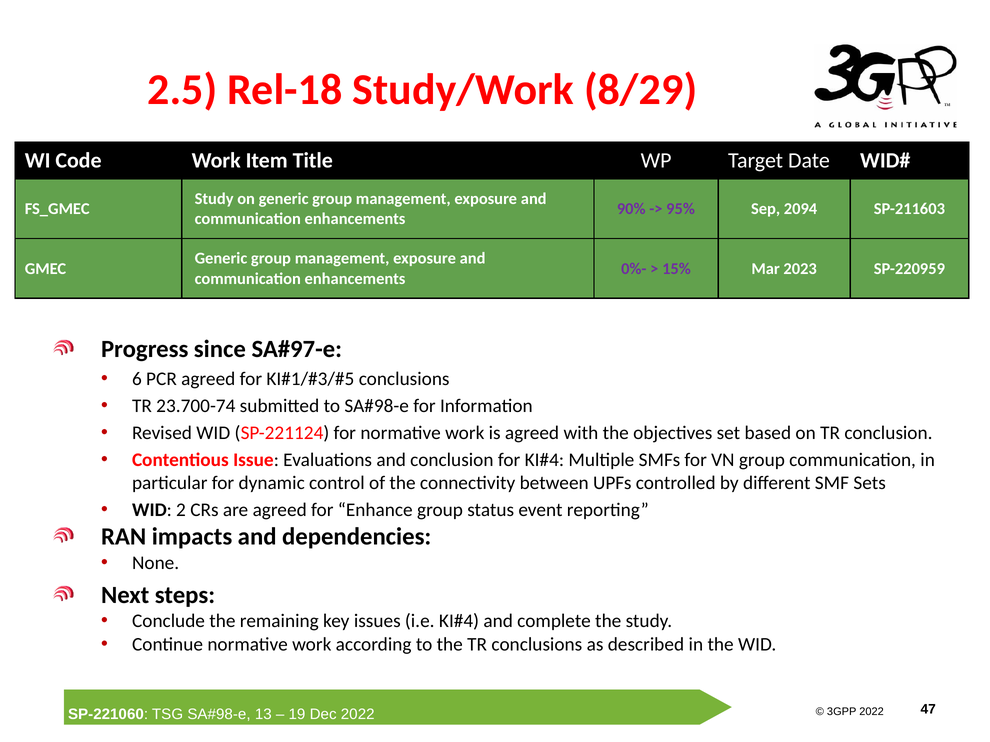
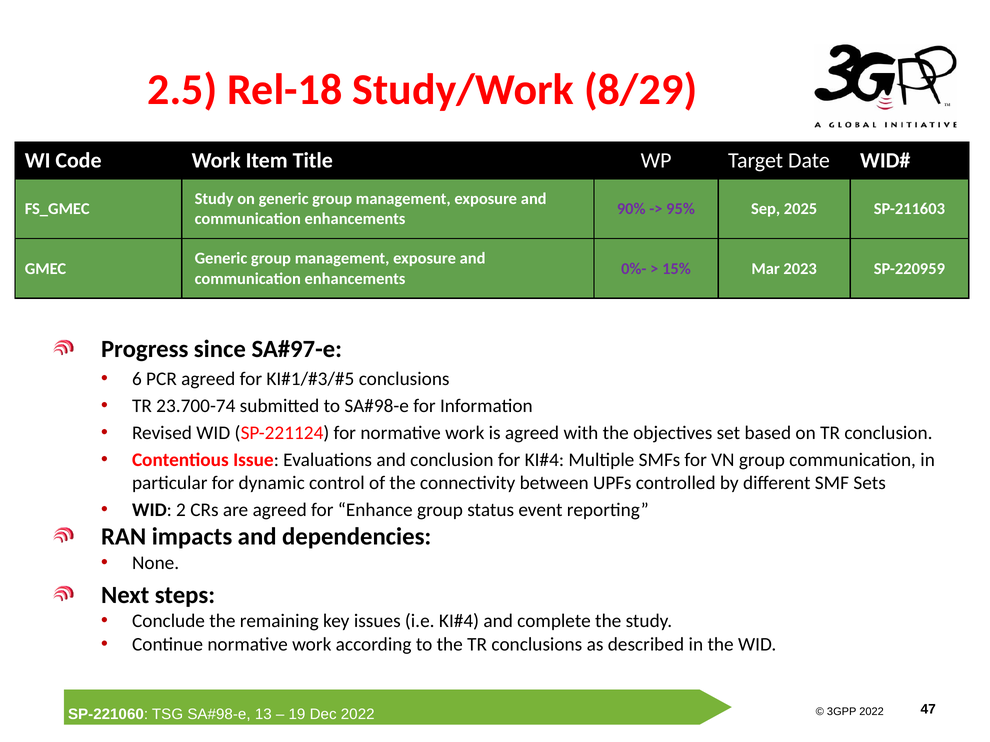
2094: 2094 -> 2025 (801, 209)
